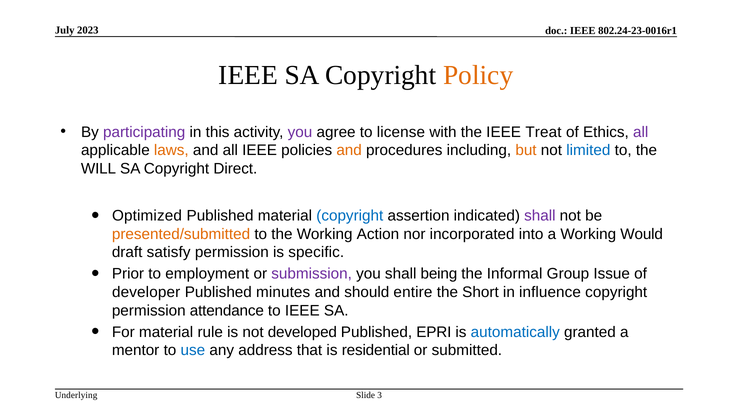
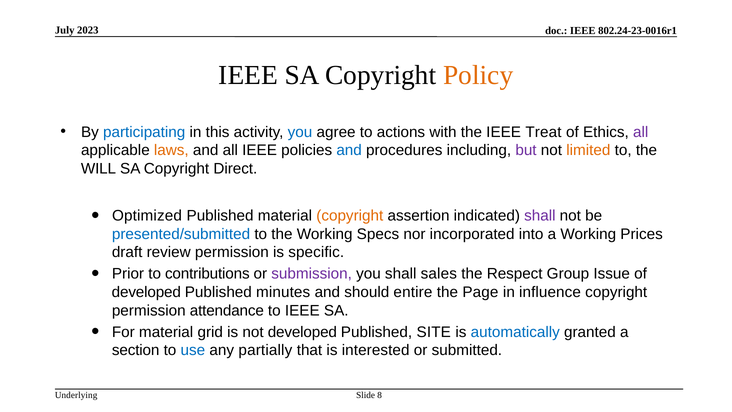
participating colour: purple -> blue (144, 132)
you colour: purple -> blue (300, 132)
license: license -> actions (401, 132)
and colour: orange -> blue (349, 150)
but colour: orange -> purple (526, 150)
limited colour: blue -> orange (588, 150)
copyright colour: blue -> orange (350, 216)
presented/submitted colour: orange -> blue (181, 234)
Action: Action -> Specs (378, 234)
Would: Would -> Prices (642, 234)
satisfy: satisfy -> review (169, 252)
employment: employment -> contributions (207, 274)
being: being -> sales (439, 274)
Informal: Informal -> Respect (515, 274)
developer: developer -> developed (146, 292)
Short: Short -> Page (480, 292)
rule: rule -> grid (210, 332)
EPRI: EPRI -> SITE (434, 332)
mentor: mentor -> section (136, 350)
address: address -> partially (265, 350)
residential: residential -> interested (376, 350)
3: 3 -> 8 (380, 395)
